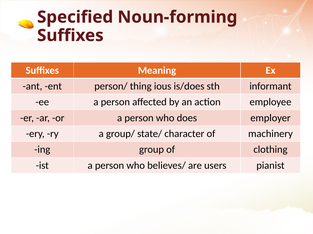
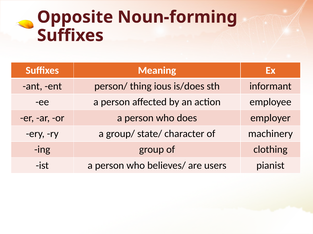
Specified: Specified -> Opposite (75, 17)
